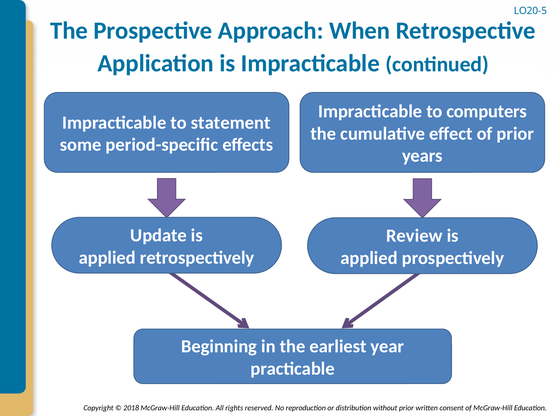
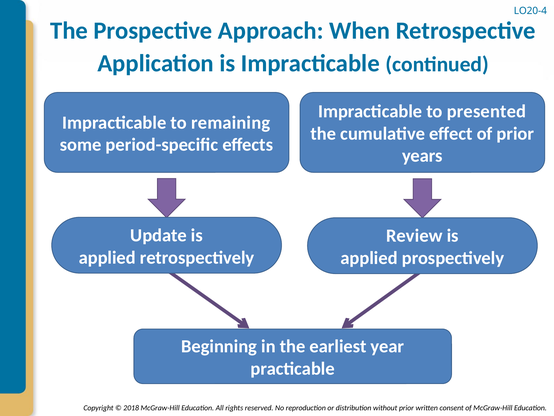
LO20-5: LO20-5 -> LO20-4 (530, 11)
computers: computers -> presented (486, 111)
statement: statement -> remaining (231, 122)
